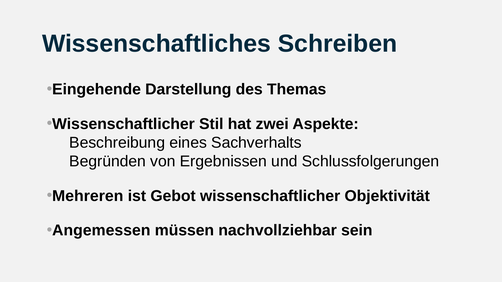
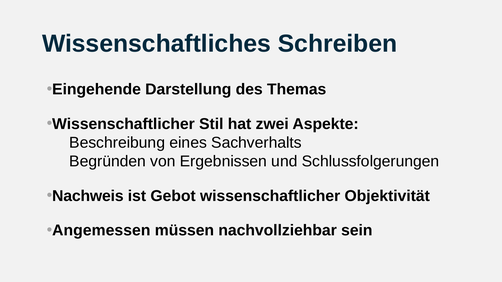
Mehreren: Mehreren -> Nachweis (88, 196)
